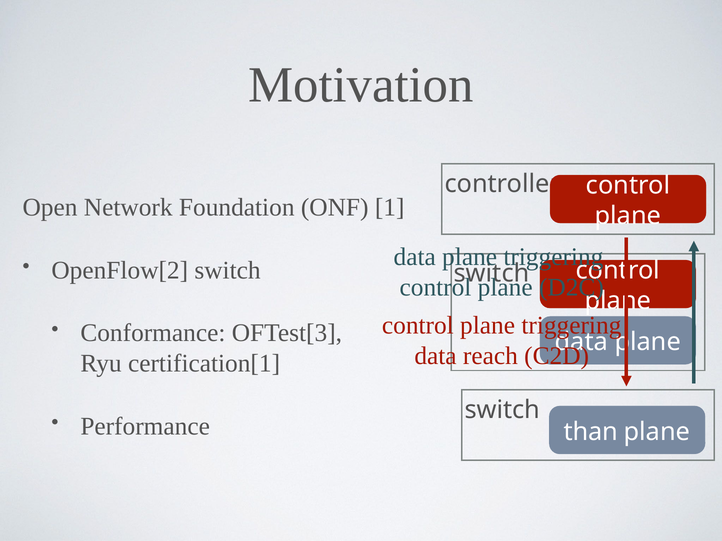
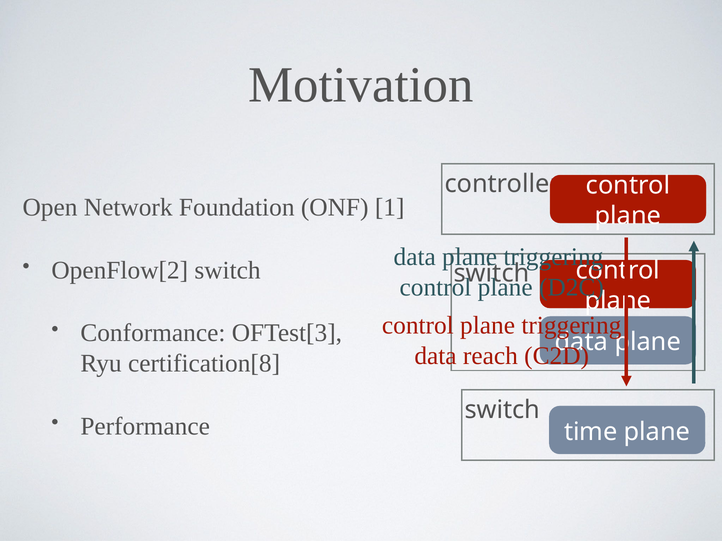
certification[1: certification[1 -> certification[8 (204, 364)
than: than -> time (591, 432)
